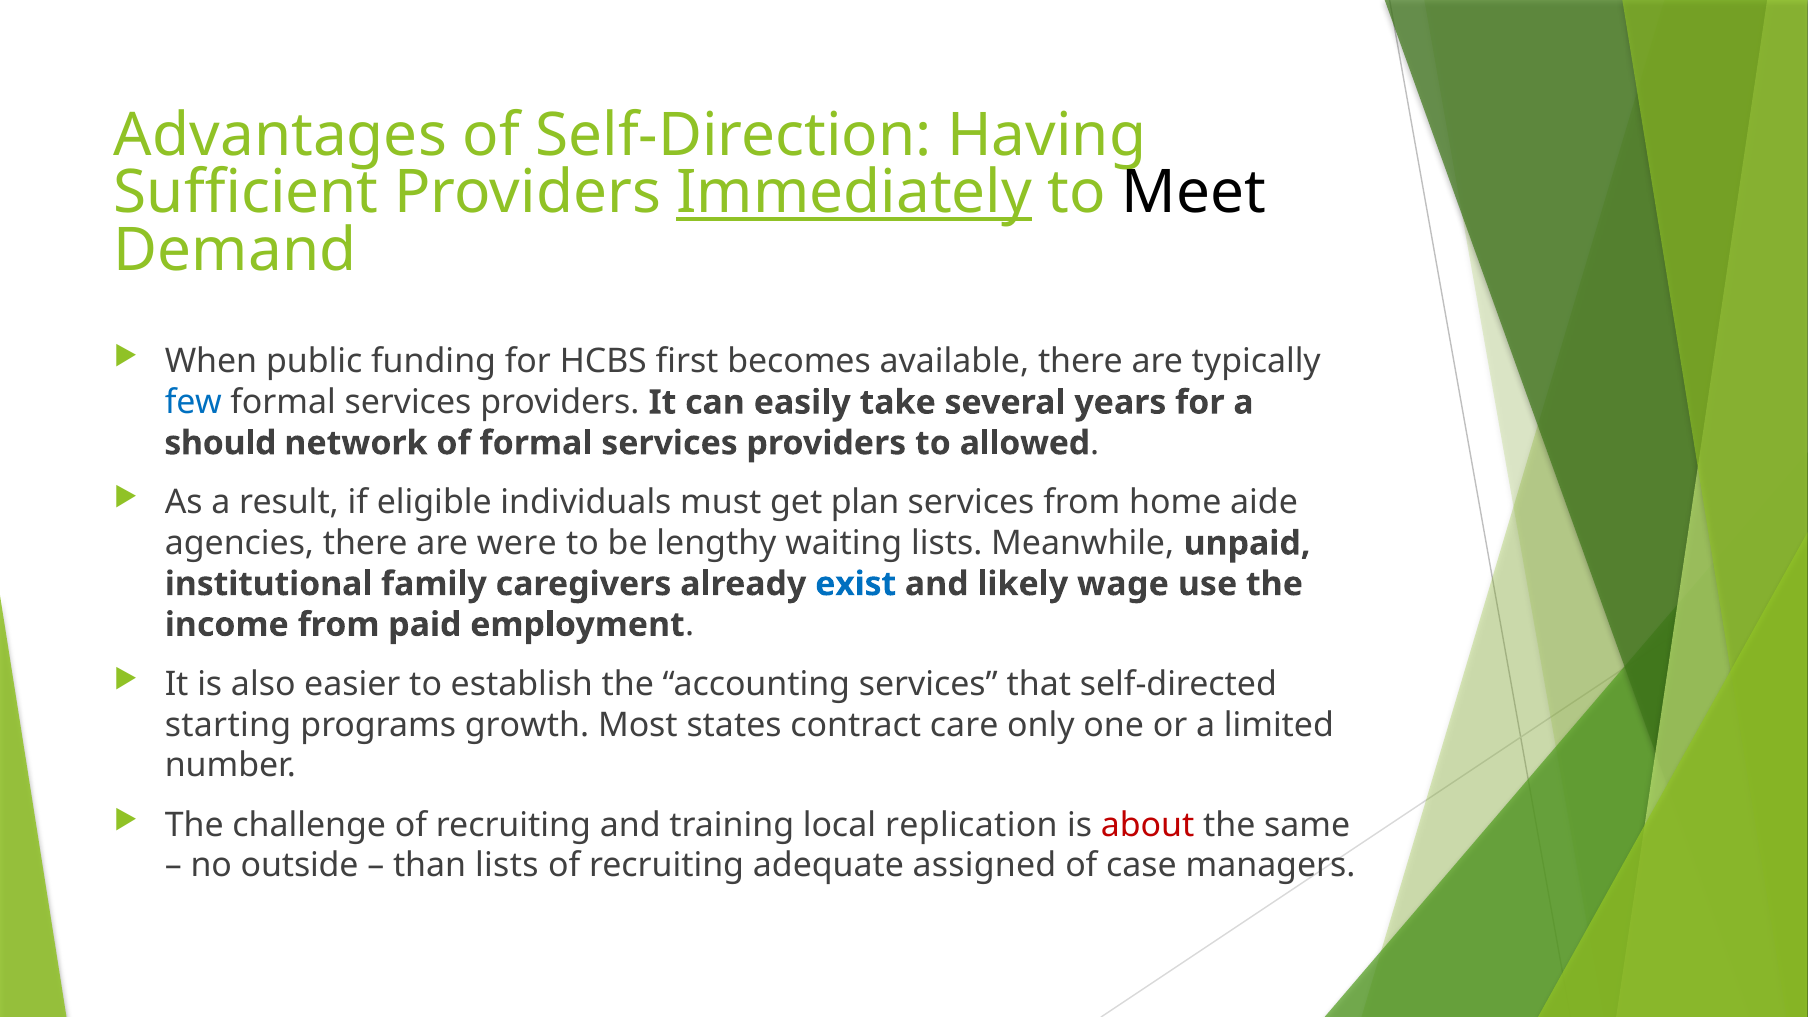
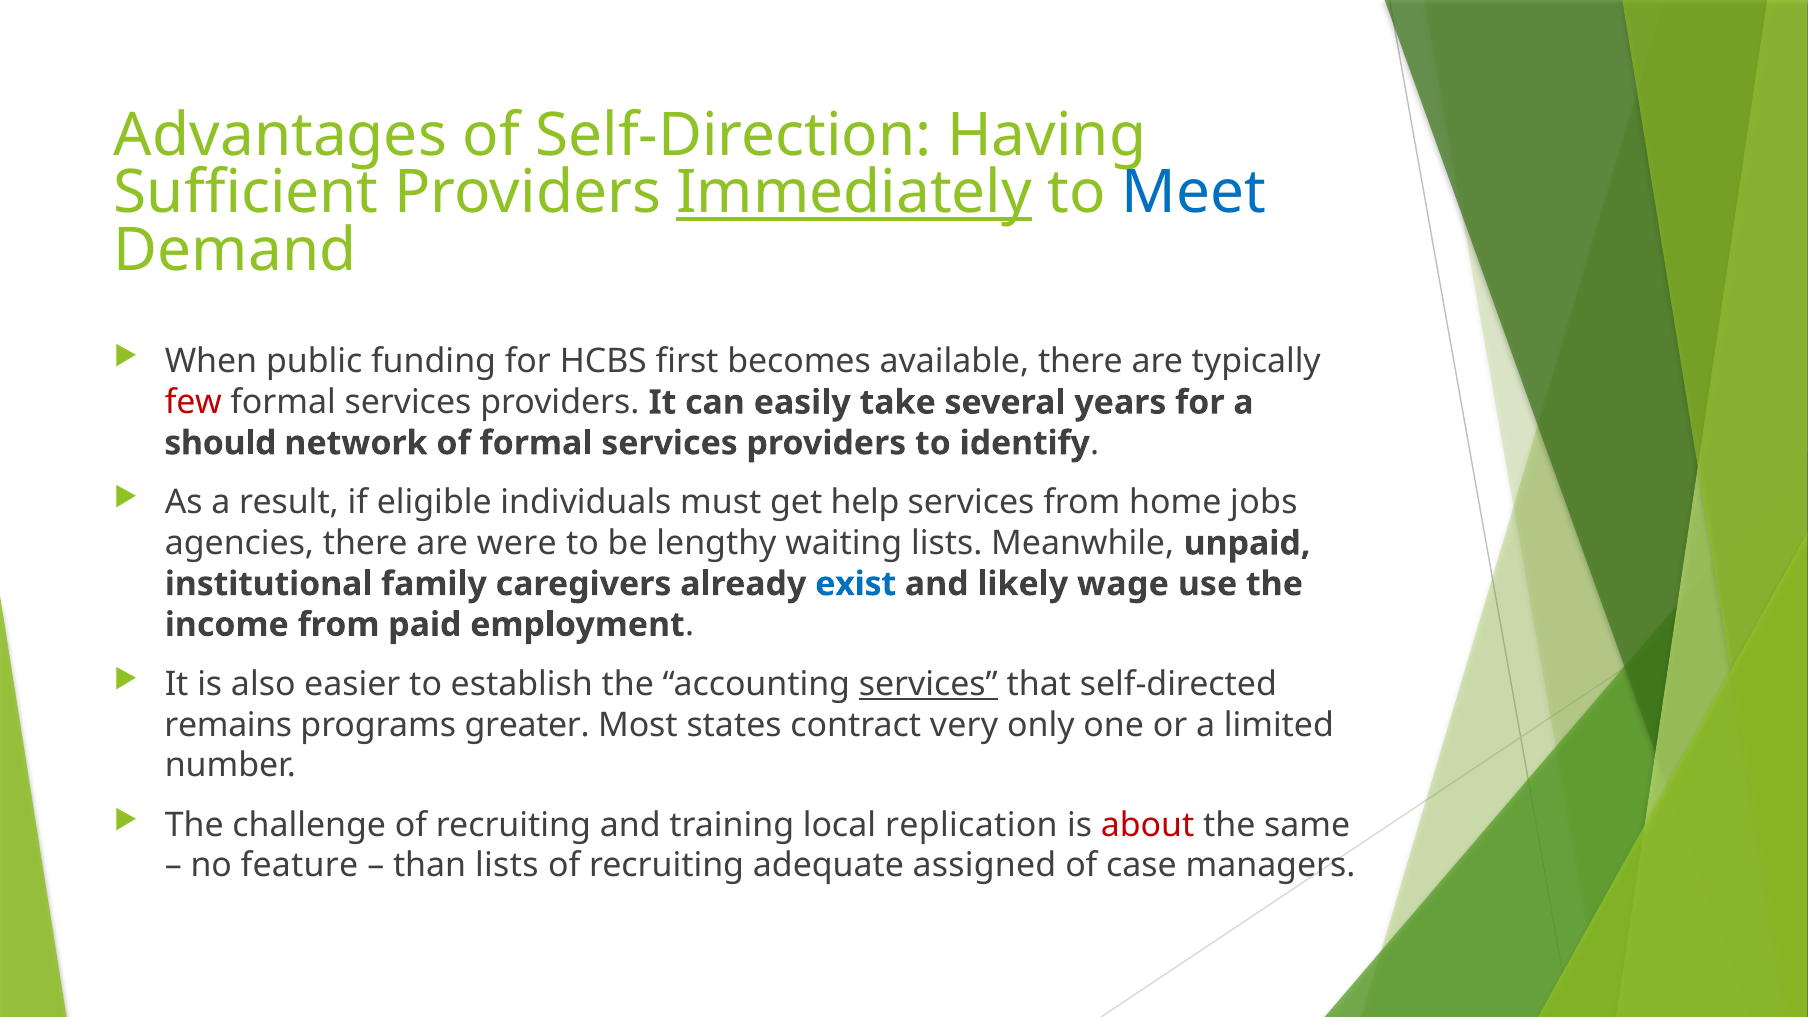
Meet colour: black -> blue (1194, 193)
few colour: blue -> red (193, 402)
allowed: allowed -> identify (1025, 443)
plan: plan -> help (865, 503)
aide: aide -> jobs (1264, 503)
services underline: none -> present (928, 684)
starting: starting -> remains (228, 725)
growth: growth -> greater (527, 725)
care: care -> very (964, 725)
outside: outside -> feature (299, 866)
